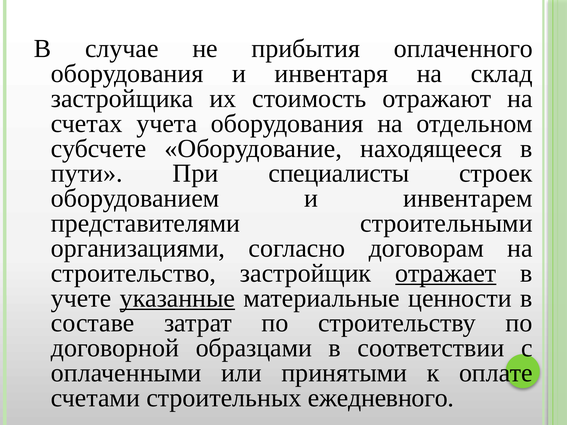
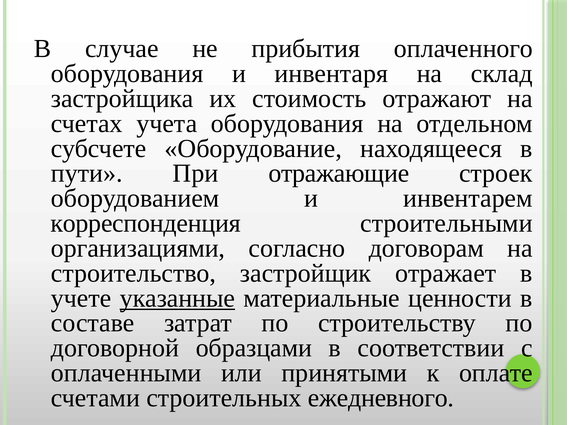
специалисты: специалисты -> отражающие (339, 174)
представителями: представителями -> корреспонденция (146, 223)
отражает underline: present -> none (446, 273)
